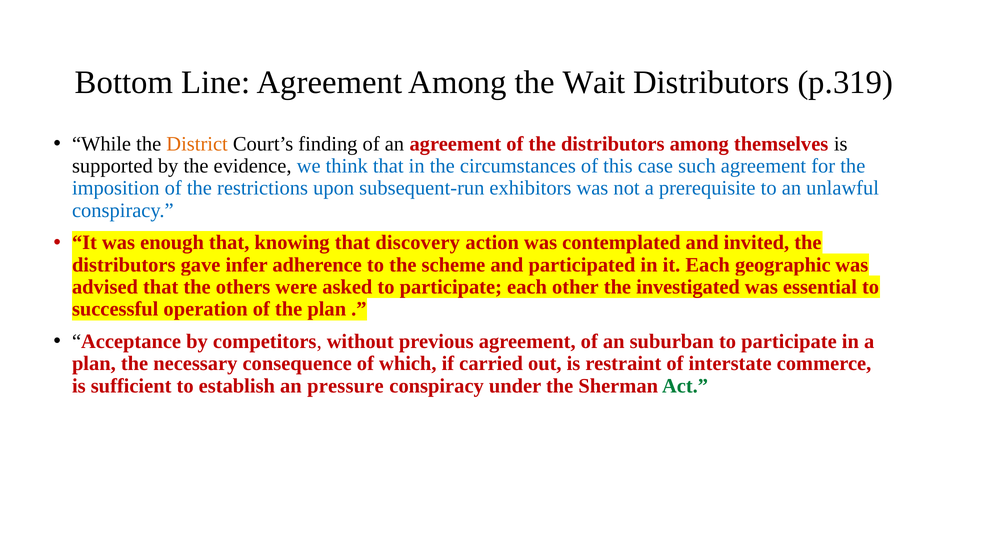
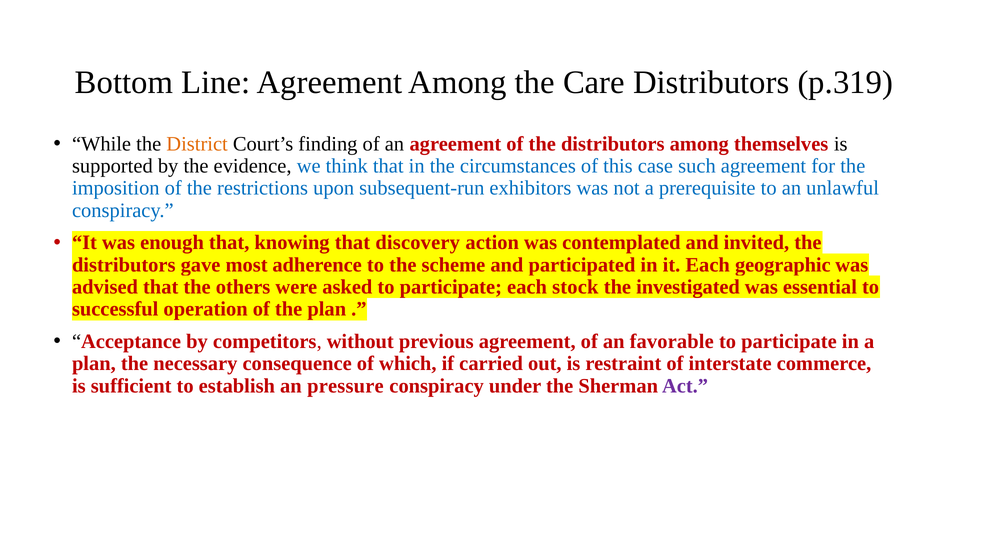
Wait: Wait -> Care (594, 83)
infer: infer -> most (247, 265)
other: other -> stock (575, 287)
suburban: suburban -> favorable (672, 341)
Act colour: green -> purple (685, 385)
